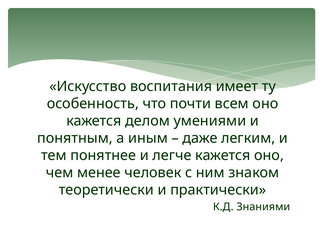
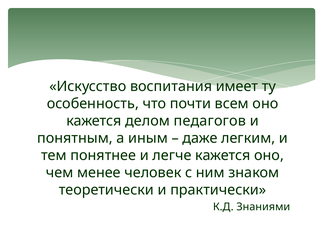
умениями: умениями -> педагогов (210, 121)
